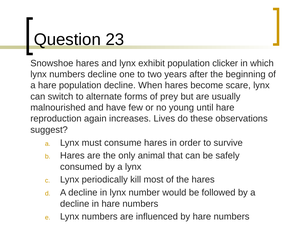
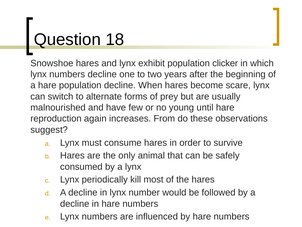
23: 23 -> 18 (115, 39)
Lives: Lives -> From (164, 118)
